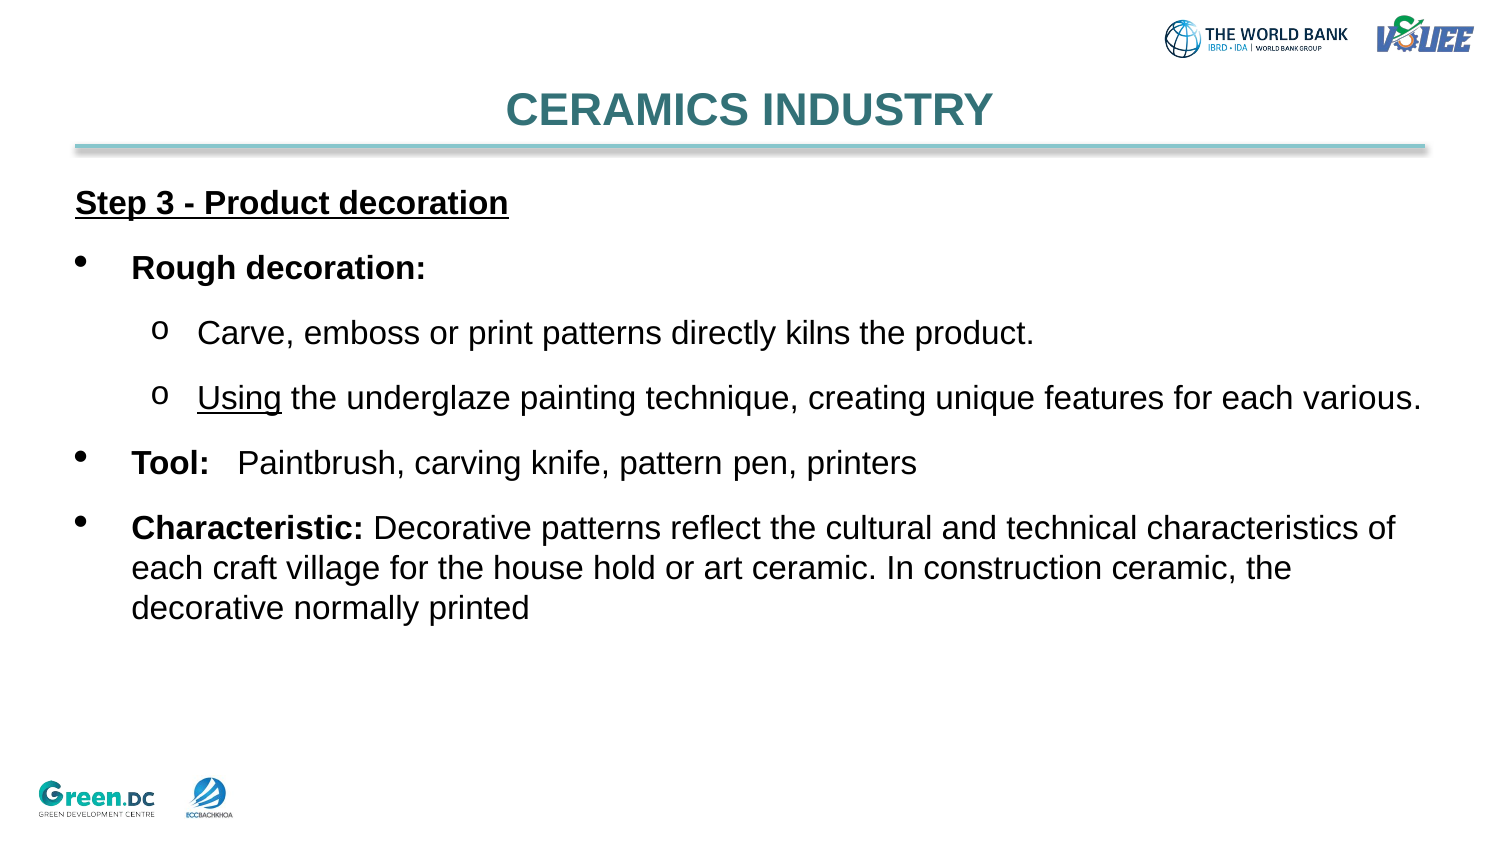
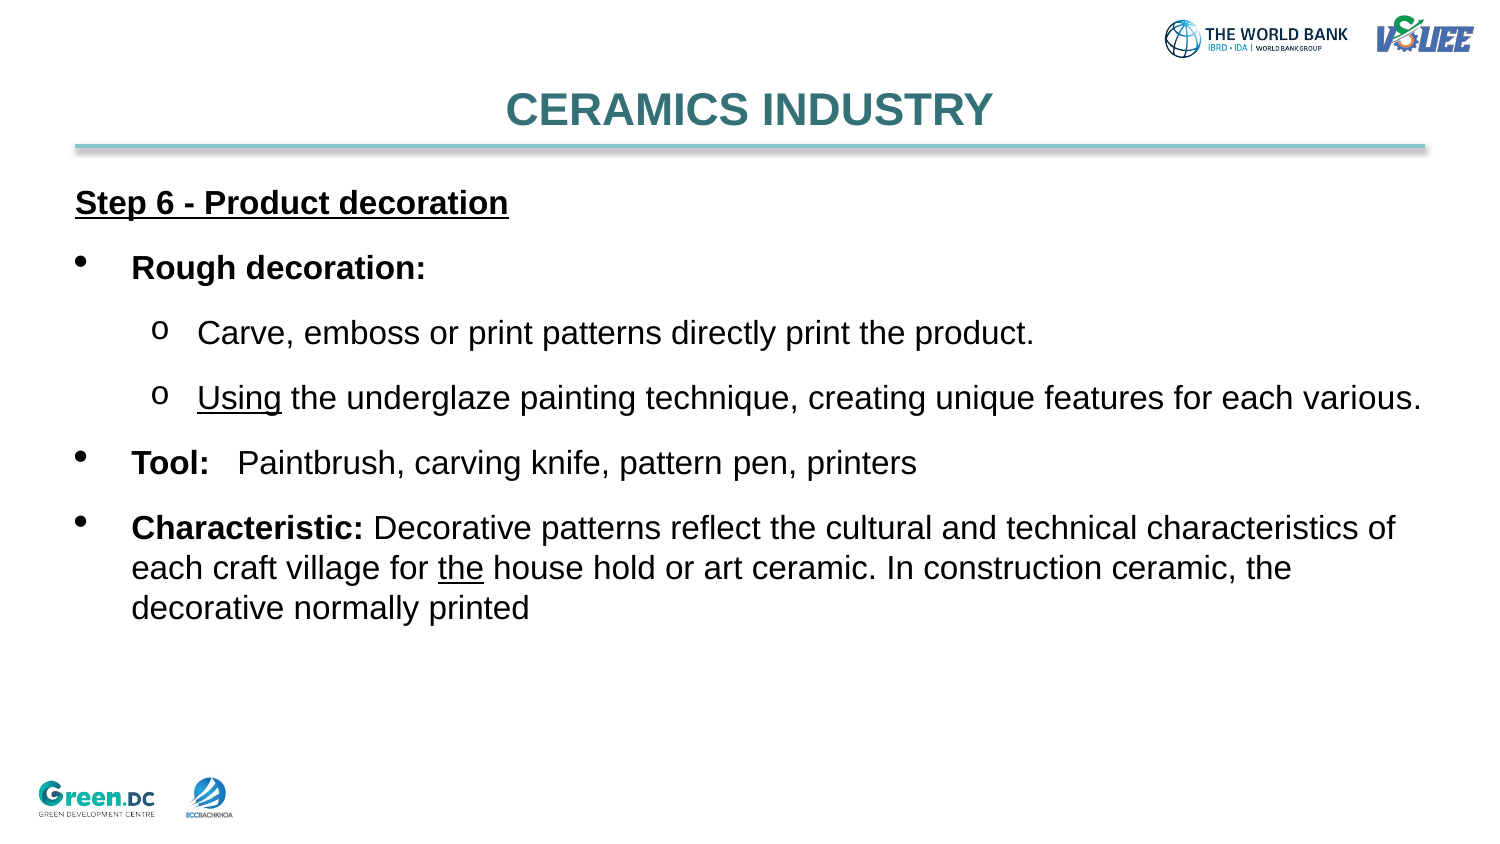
3: 3 -> 6 (165, 203)
directly kilns: kilns -> print (818, 333)
the underline: none -> present (461, 568)
